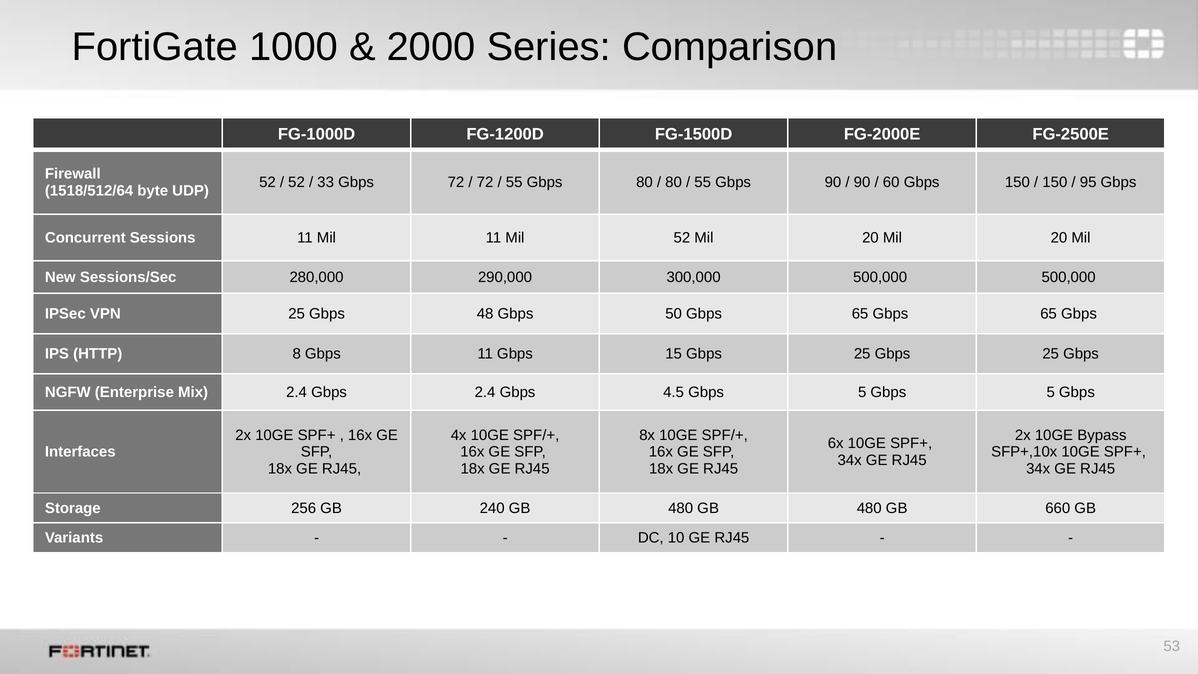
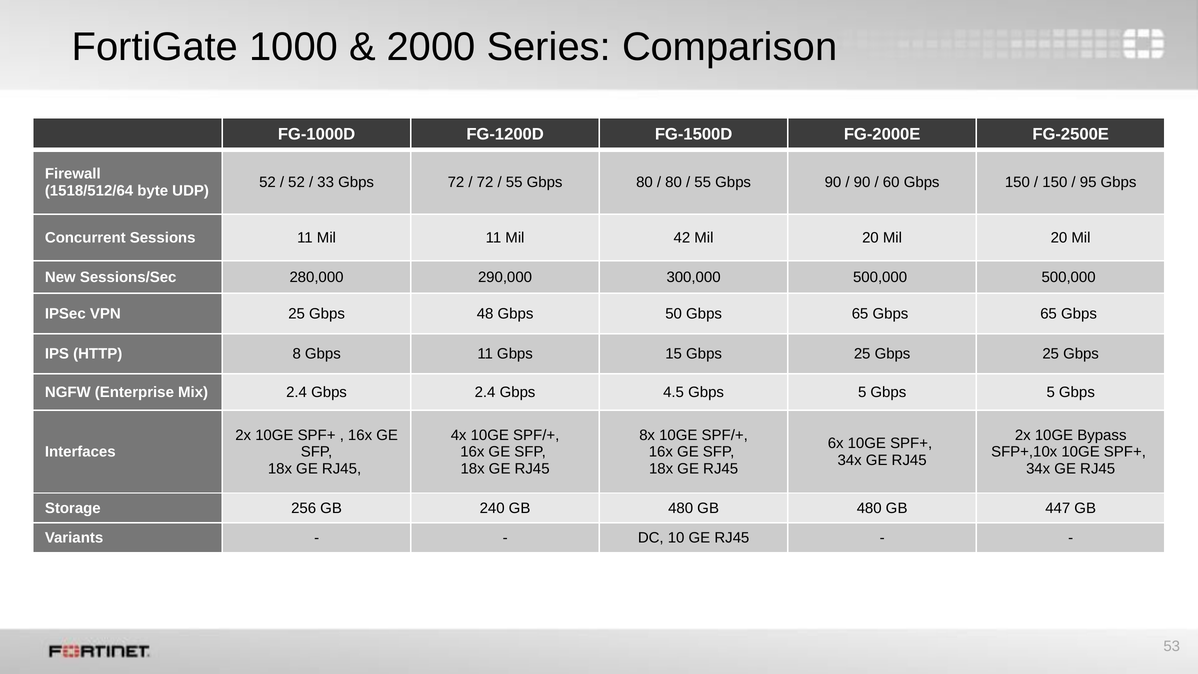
Mil 52: 52 -> 42 (682, 238)
660: 660 -> 447 (1058, 508)
